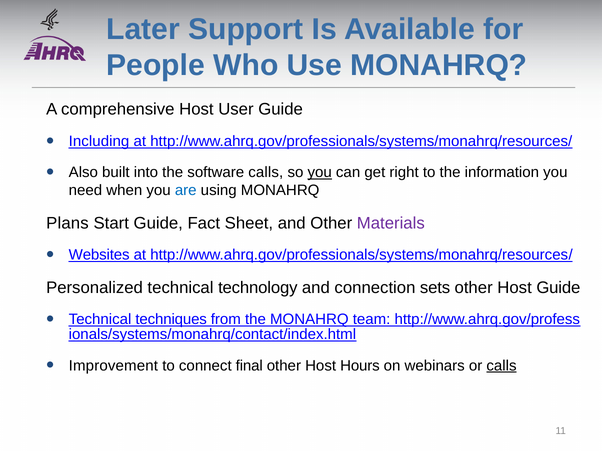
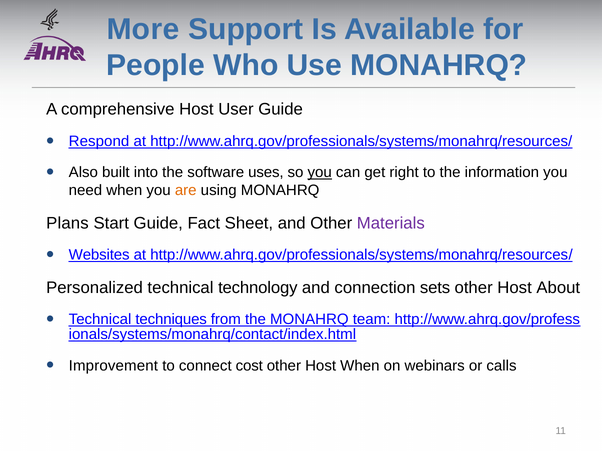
Later: Later -> More (143, 29)
Including: Including -> Respond (99, 142)
software calls: calls -> uses (266, 173)
are colour: blue -> orange (186, 191)
Host Guide: Guide -> About (558, 288)
final: final -> cost (249, 366)
Host Hours: Hours -> When (360, 366)
calls underline: present -> none (501, 366)
